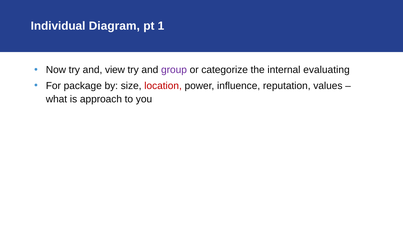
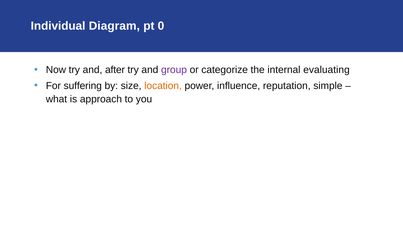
1: 1 -> 0 (161, 26)
view: view -> after (115, 70)
package: package -> suffering (83, 86)
location colour: red -> orange (163, 86)
values: values -> simple (328, 86)
